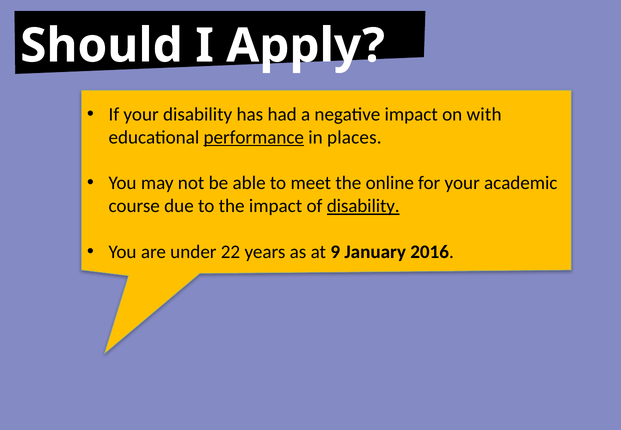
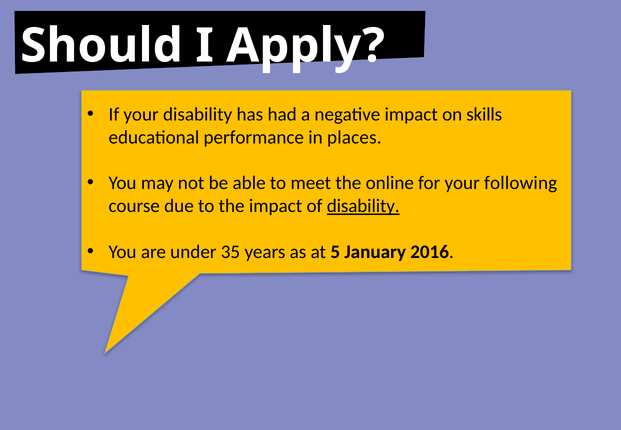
with: with -> skills (484, 114)
performance underline: present -> none (254, 137)
academic: academic -> following (521, 183)
22: 22 -> 35 (230, 252)
9: 9 -> 5 (335, 252)
